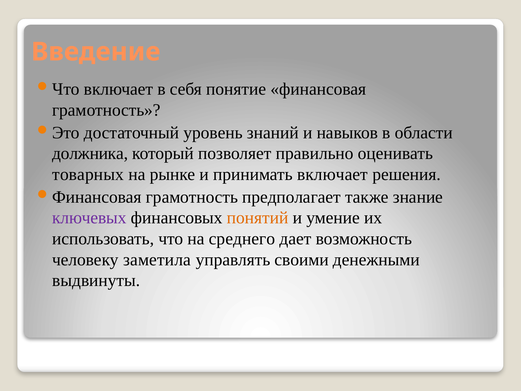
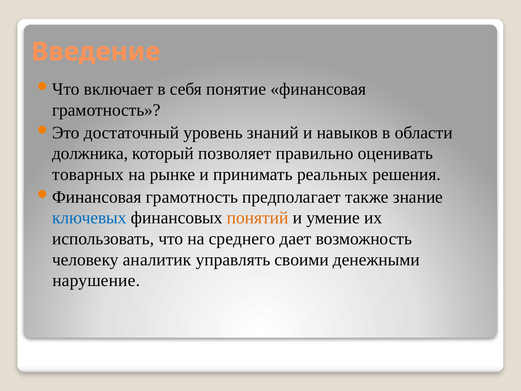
принимать включает: включает -> реальных (333, 174)
ключевых colour: purple -> blue (89, 218)
заметила: заметила -> аналитик (157, 259)
выдвинуты: выдвинуты -> нарушение (96, 280)
